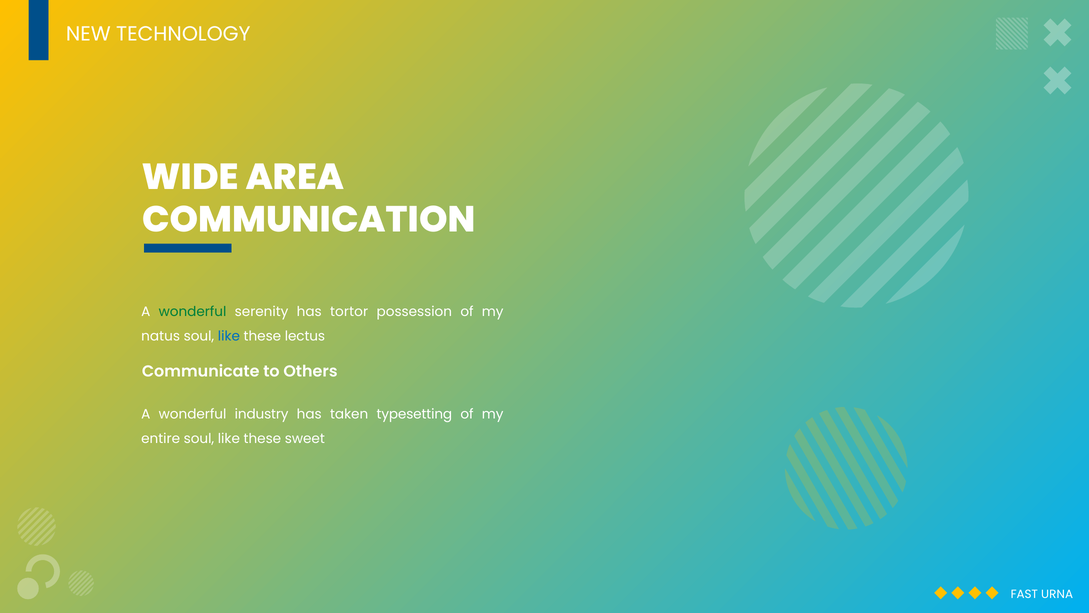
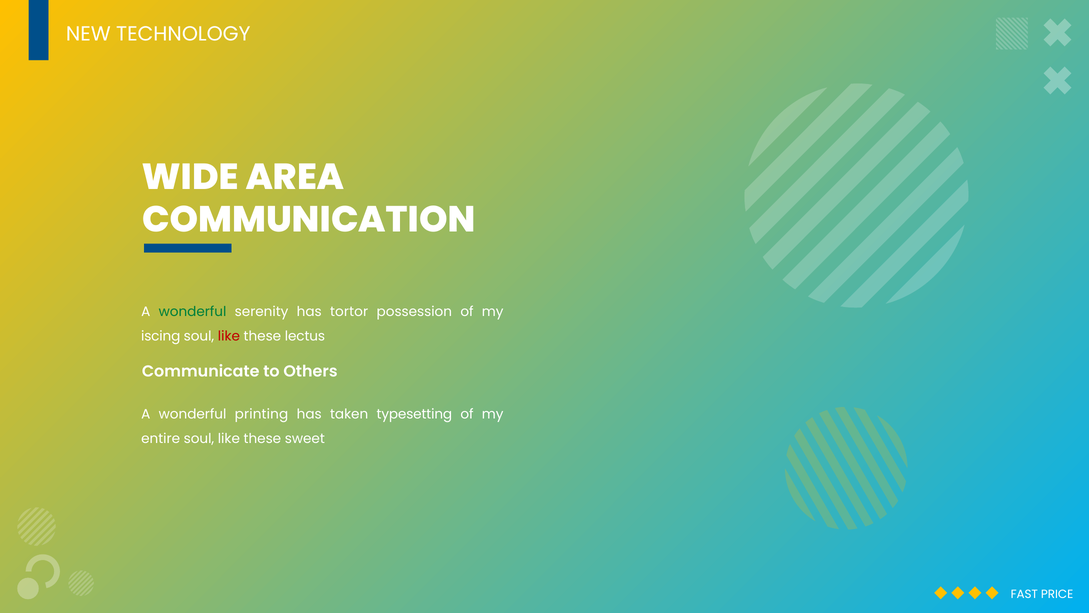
natus: natus -> iscing (161, 336)
like colour: blue -> red (229, 336)
industry: industry -> printing (261, 414)
URNA: URNA -> PRICE (1057, 594)
